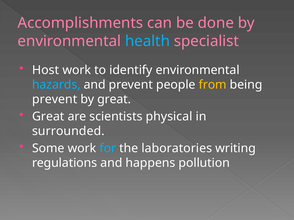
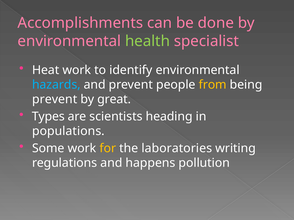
health colour: light blue -> light green (147, 41)
Host: Host -> Heat (46, 70)
Great: Great -> Types (48, 117)
physical: physical -> heading (169, 117)
surrounded: surrounded -> populations (68, 131)
for colour: light blue -> yellow (108, 149)
